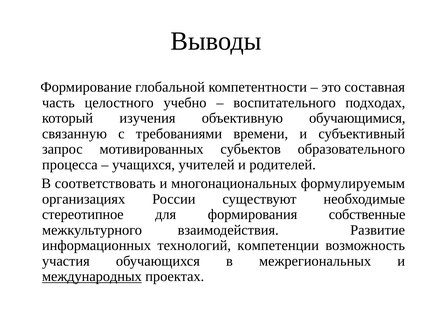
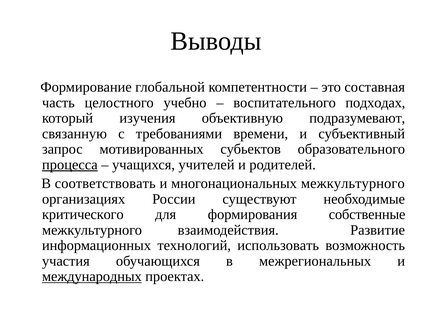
обучающимися: обучающимися -> подразумевают (357, 118)
процесса underline: none -> present (70, 165)
многонациональных формулируемым: формулируемым -> межкультурного (353, 184)
стереотипное: стереотипное -> критического (83, 215)
компетенции: компетенции -> использовать (278, 246)
